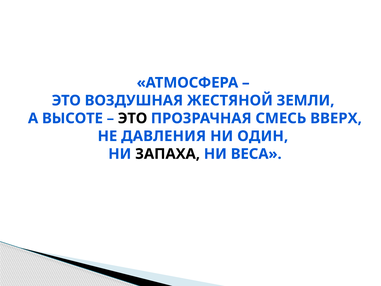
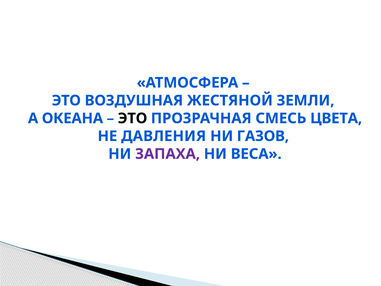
ВЫСОТЕ: ВЫСОТЕ -> ОКЕАНА (72, 118)
ВВЕРХ: ВВЕРХ -> ЦВЕТА (336, 118)
ОДИН: ОДИН -> ГАЗОВ (263, 136)
ЗАПАХА colour: black -> purple (168, 154)
